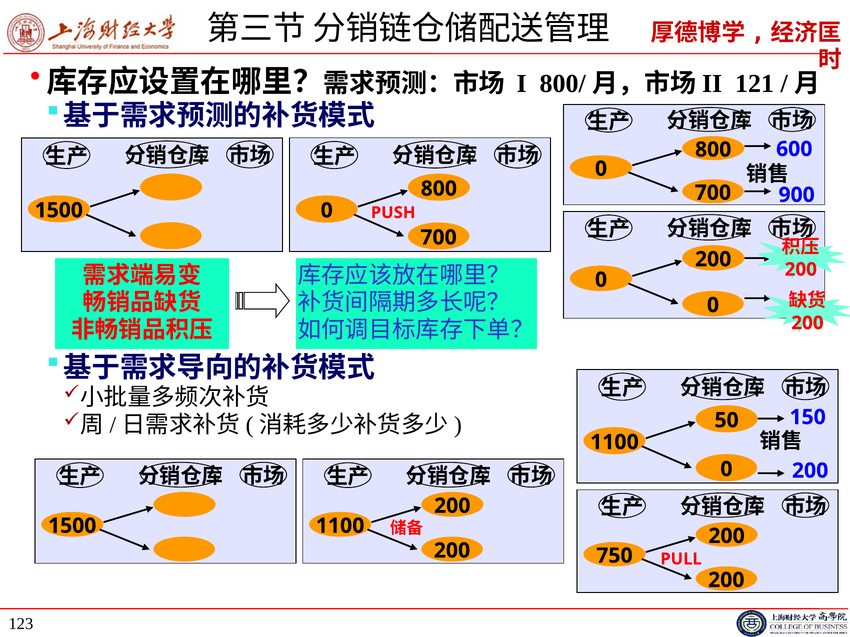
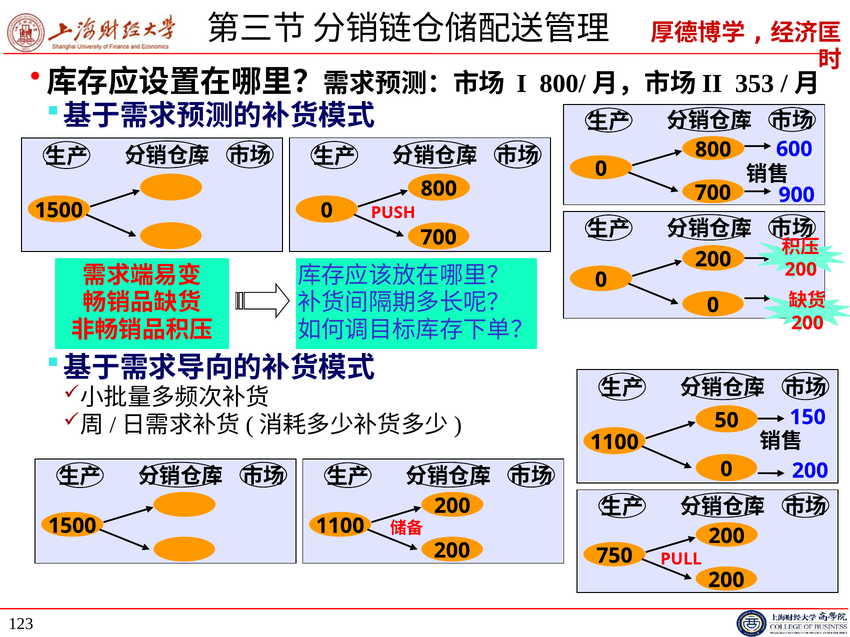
121: 121 -> 353 (755, 84)
